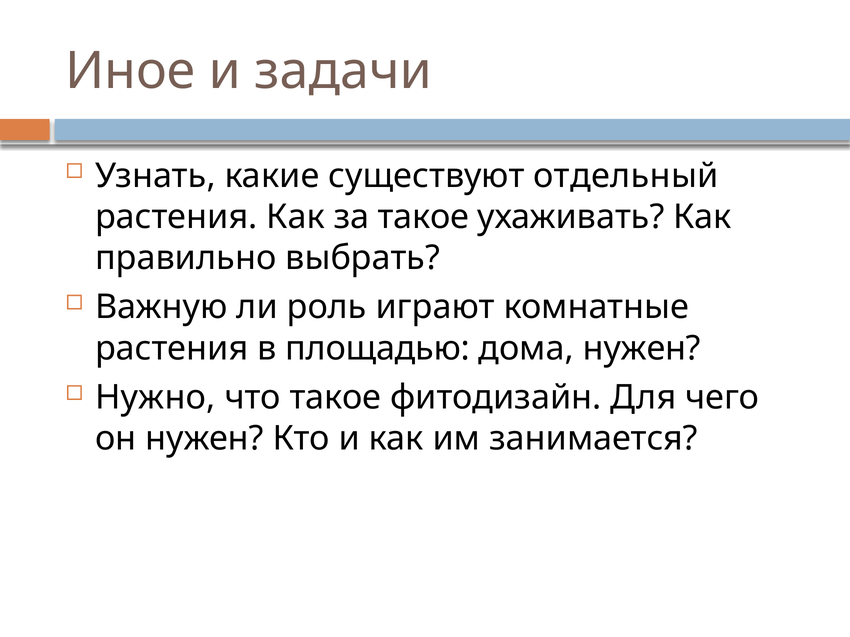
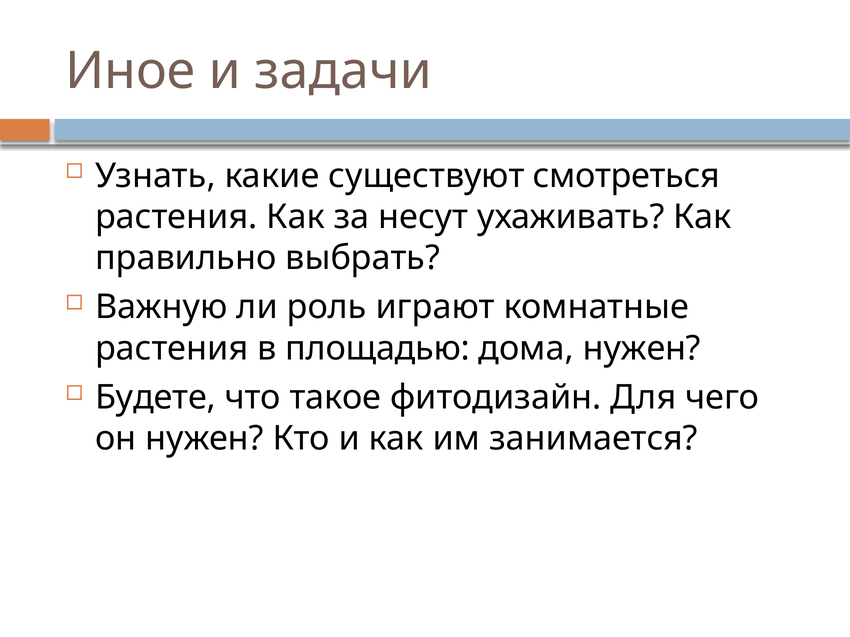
отдельный: отдельный -> смотреться (626, 176)
за такое: такое -> несут (423, 217)
Нужно: Нужно -> Будете (155, 398)
